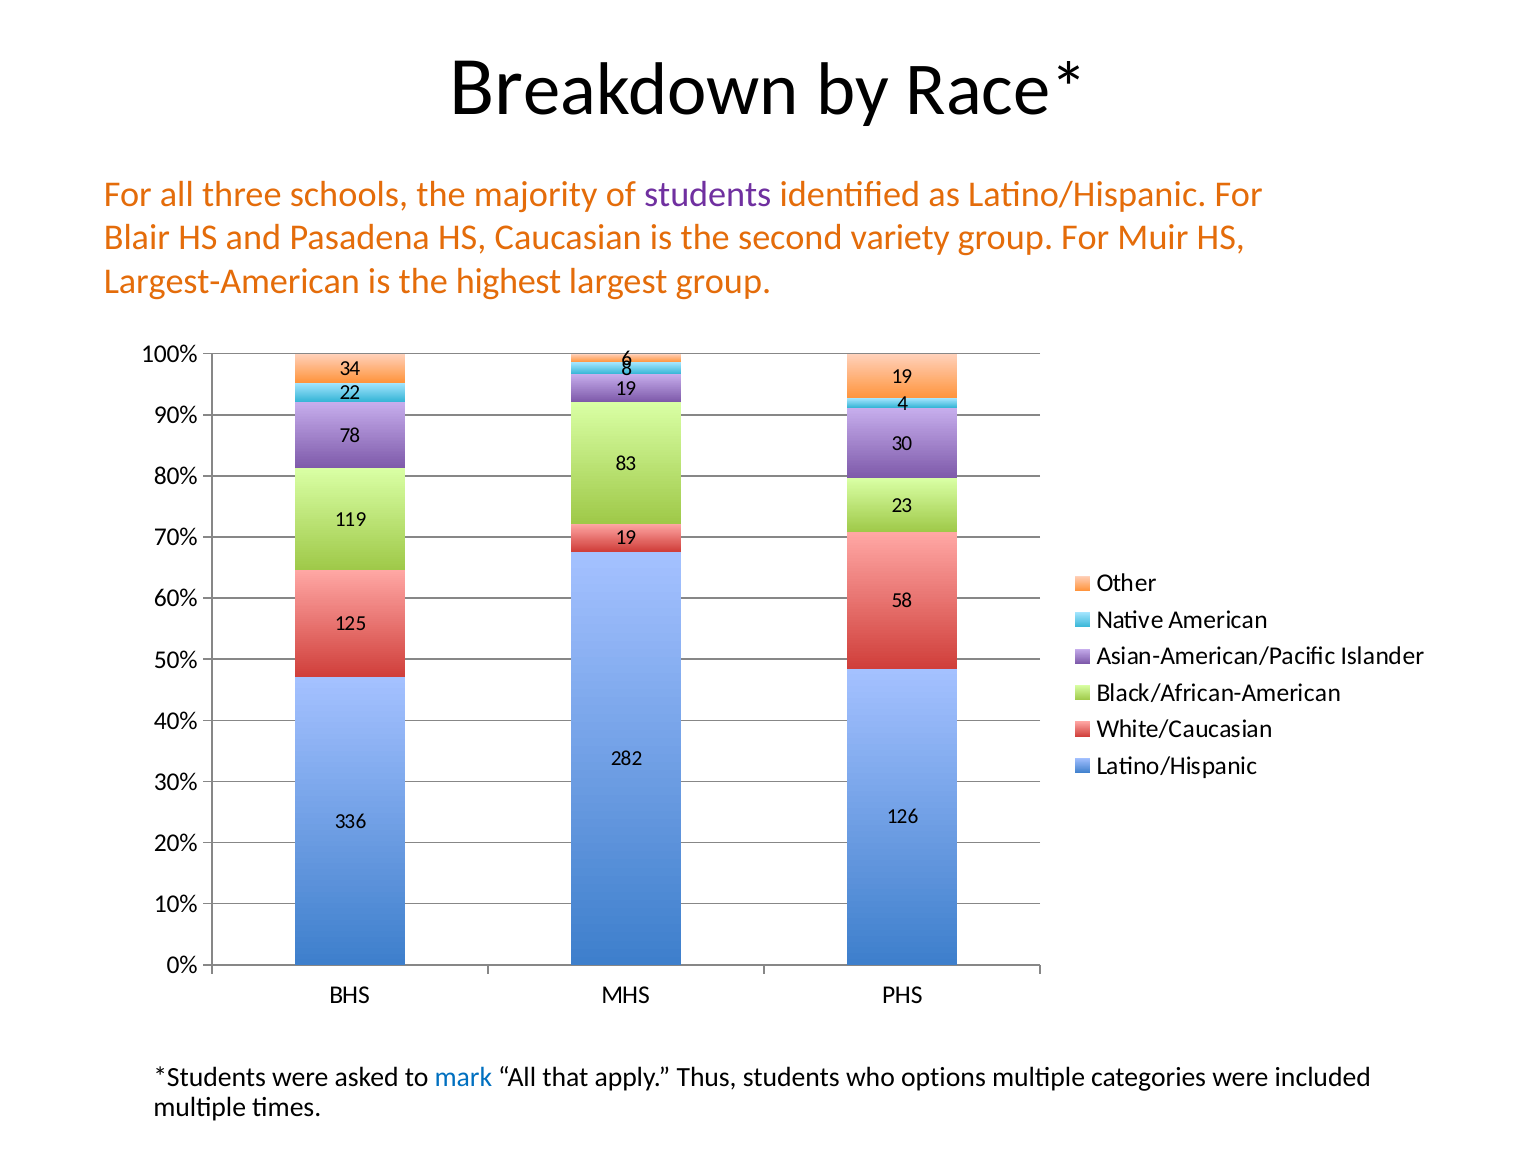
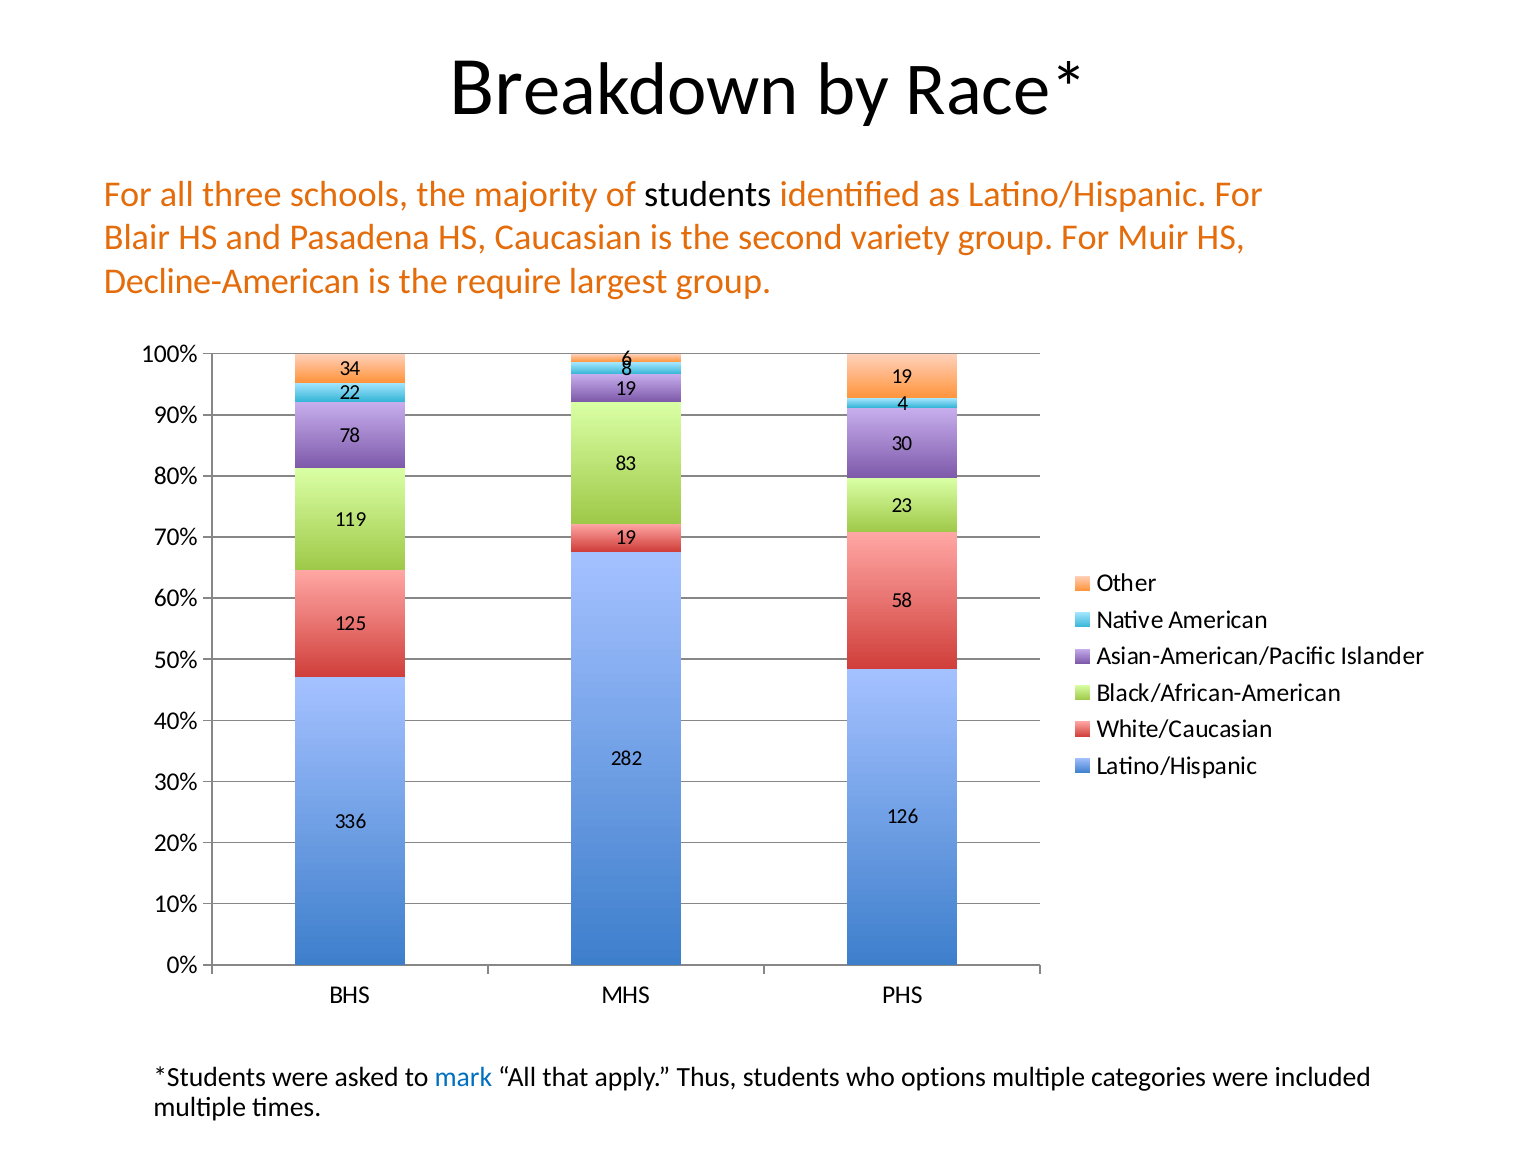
students colour: purple -> black (708, 194)
Largest-American: Largest-American -> Decline-American (232, 281)
highest: highest -> require (509, 281)
